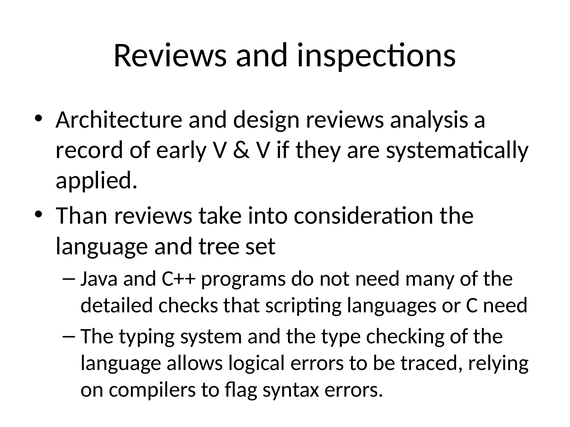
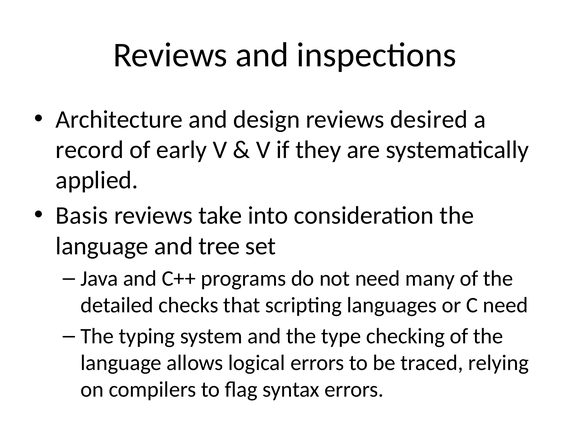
analysis: analysis -> desired (429, 120)
Than: Than -> Basis (82, 216)
